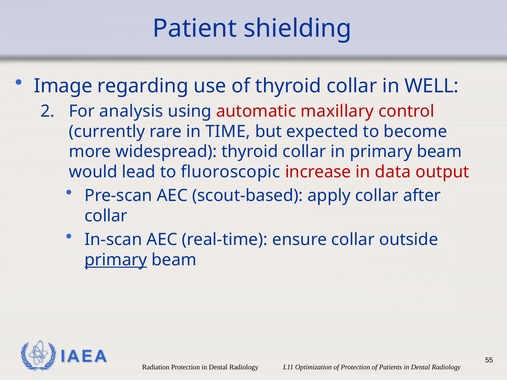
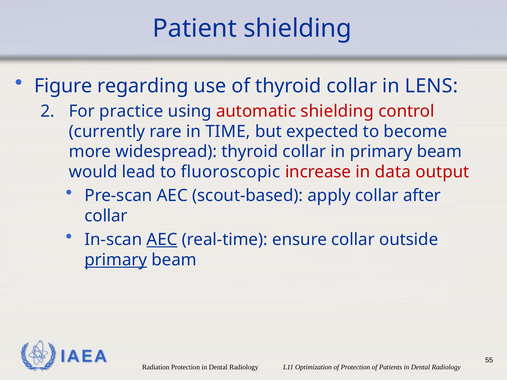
Image: Image -> Figure (63, 86)
WELL: WELL -> LENS (431, 86)
analysis: analysis -> practice (131, 111)
automatic maxillary: maxillary -> shielding (337, 111)
AEC underline: none -> present (162, 240)
